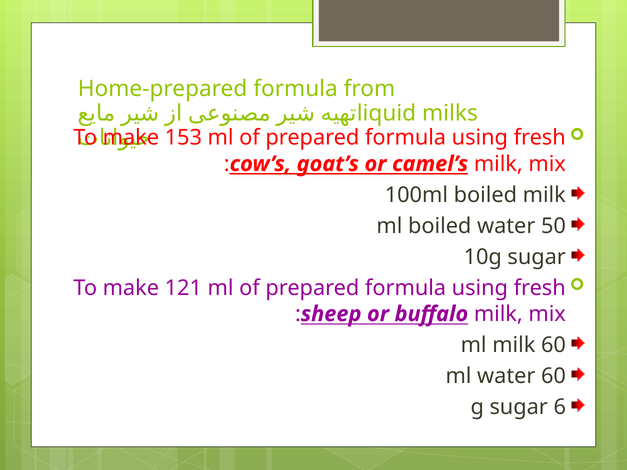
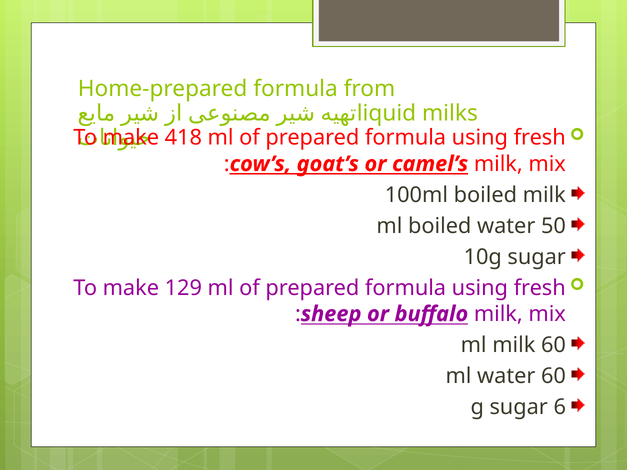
153: 153 -> 418 (183, 138)
121: 121 -> 129 (183, 288)
